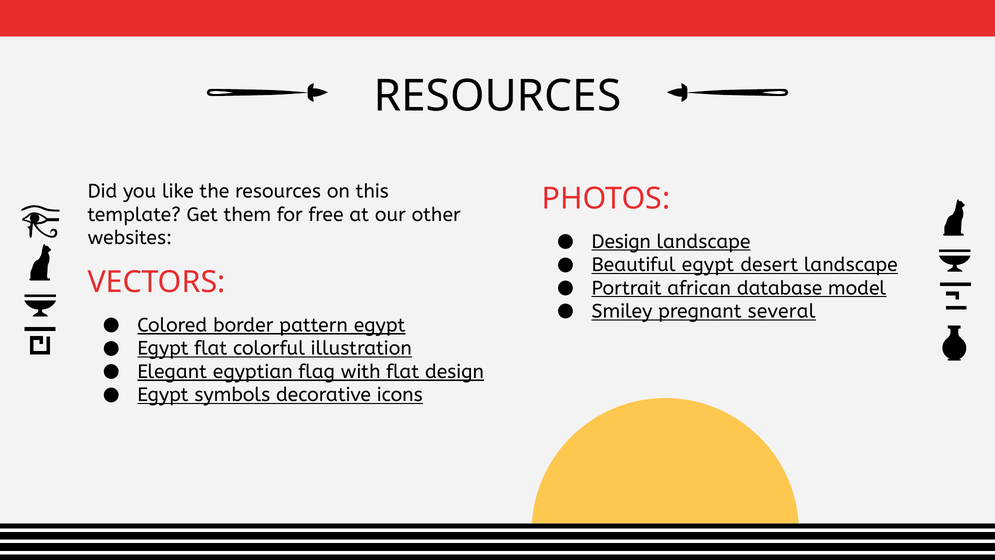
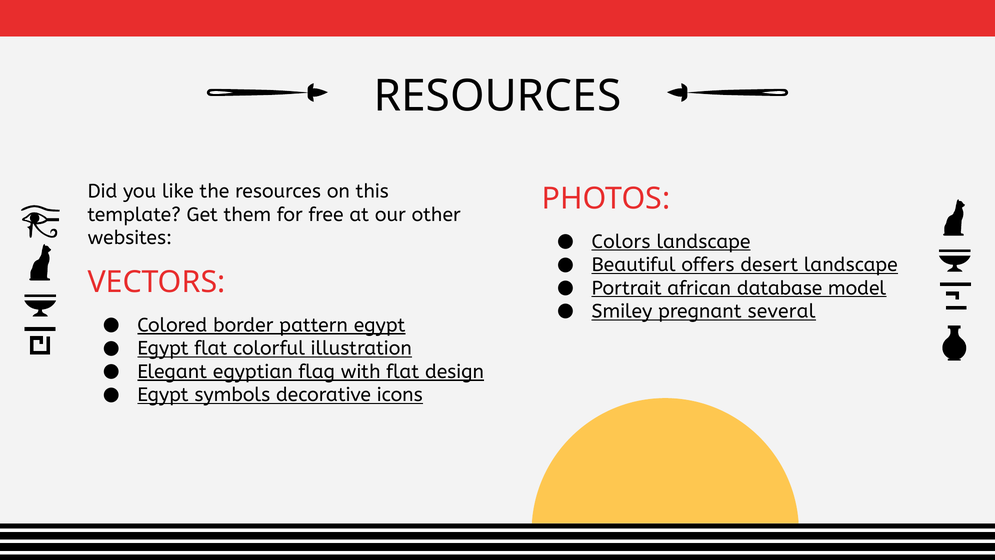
Design: Design -> Colors (621, 242)
Beautiful egypt: egypt -> offers (708, 265)
